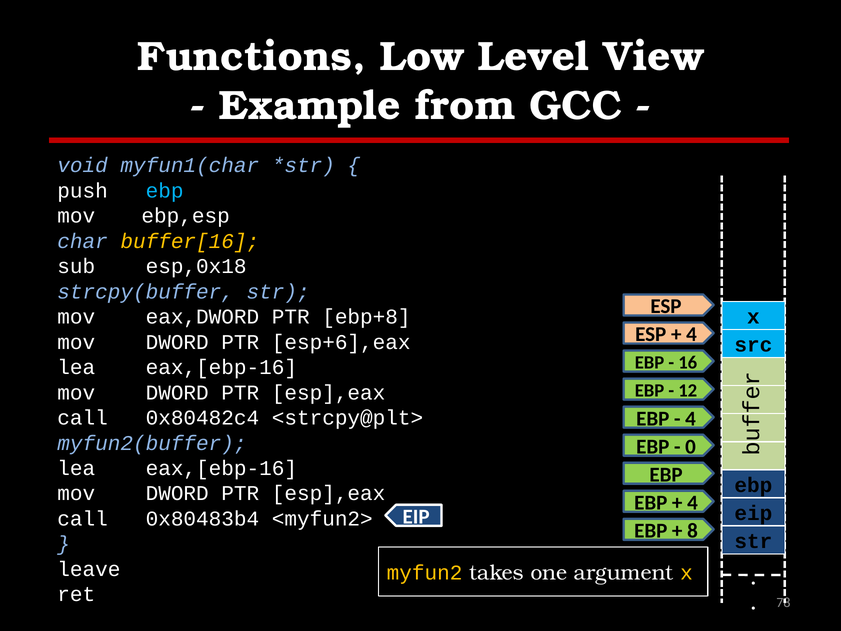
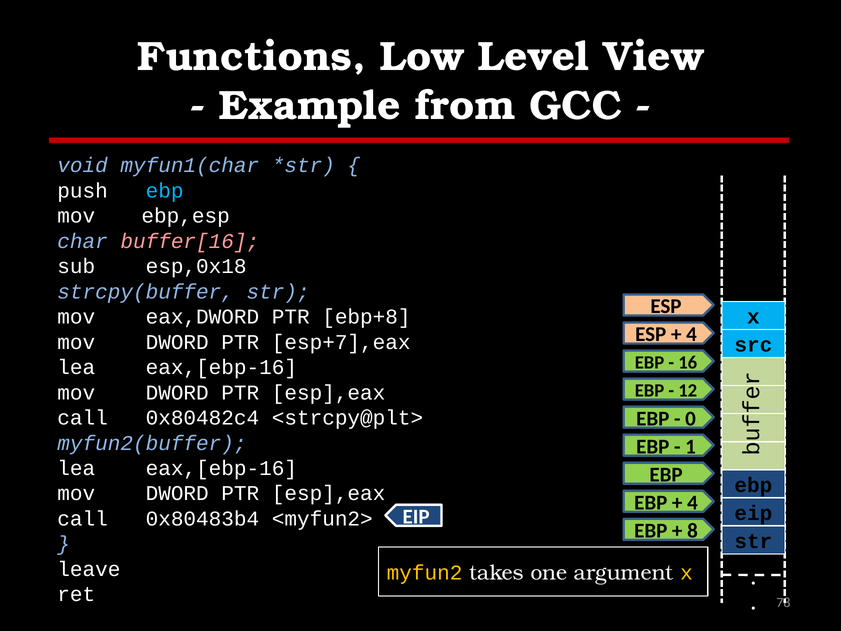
buffer[16 colour: yellow -> pink (190, 241)
esp+6],eax: esp+6],eax -> esp+7],eax (341, 342)
4: 4 -> 0 (691, 418)
0: 0 -> 1 (691, 446)
